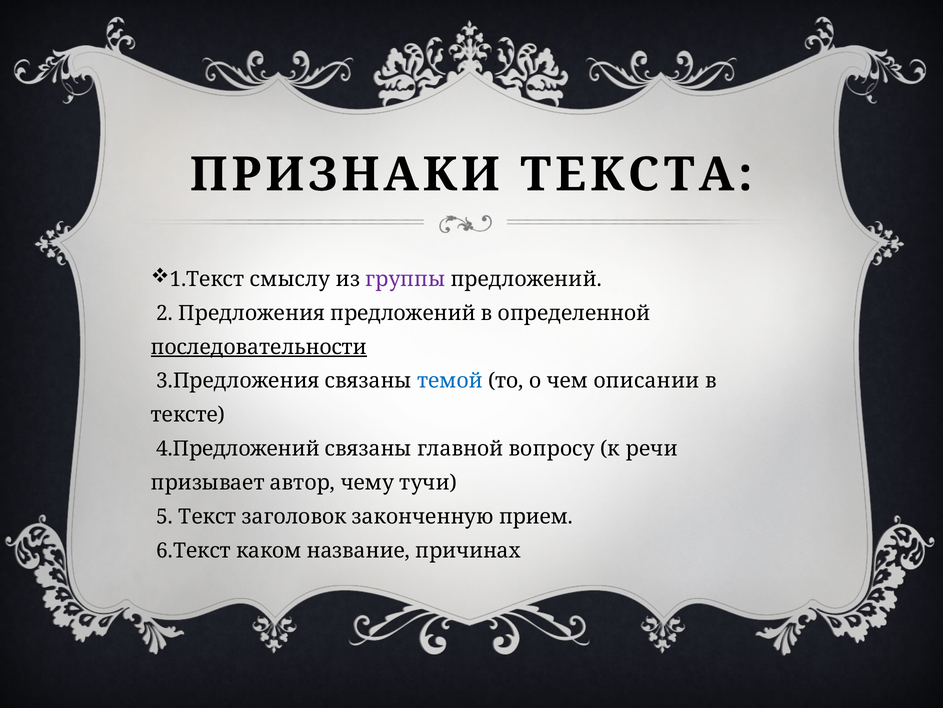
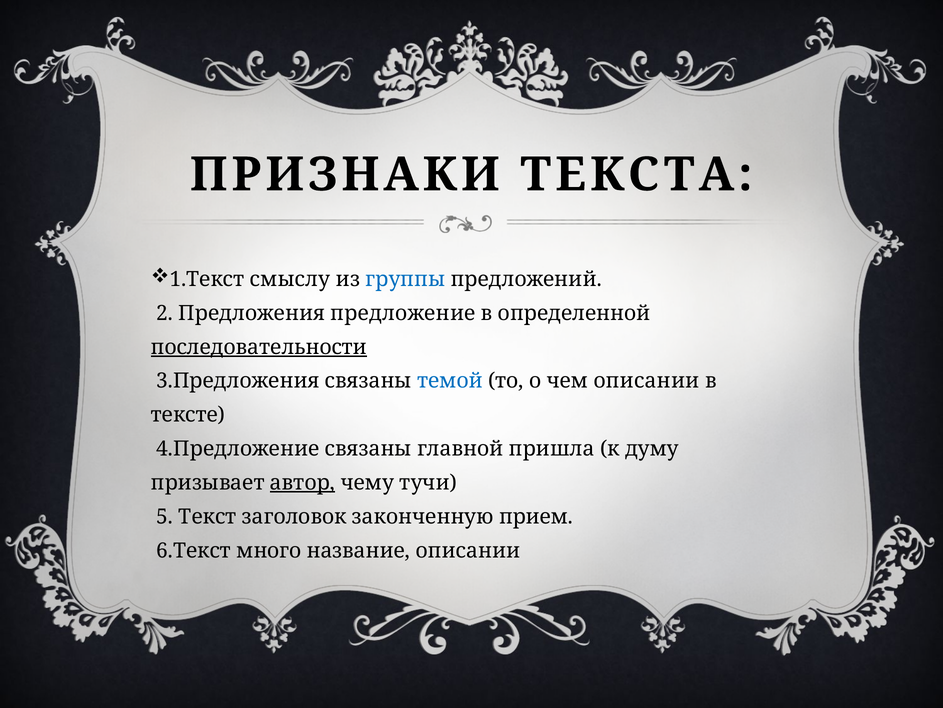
группы colour: purple -> blue (405, 279)
Предложения предложений: предложений -> предложение (403, 313)
4.Предложений: 4.Предложений -> 4.Предложение (238, 448)
вопросу: вопросу -> пришла (552, 448)
речи: речи -> думу (652, 448)
автор underline: none -> present (303, 482)
каком: каком -> много (269, 550)
название причинах: причинах -> описании (468, 550)
